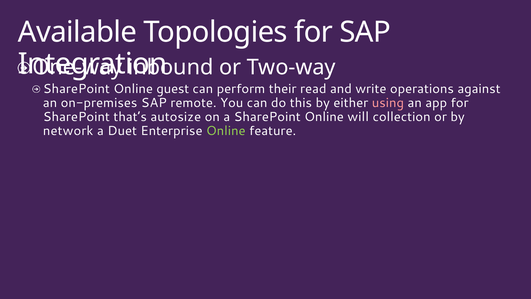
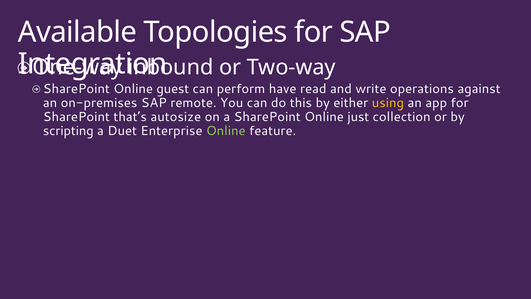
their: their -> have (283, 89)
using colour: pink -> yellow (388, 103)
will: will -> just (358, 117)
network: network -> scripting (68, 131)
